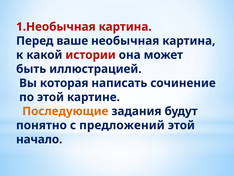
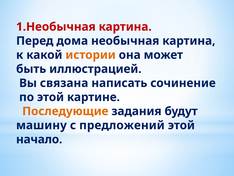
ваше: ваше -> дома (72, 41)
истории colour: red -> orange (91, 55)
которая: которая -> связана (64, 83)
понятно: понятно -> машину (41, 125)
